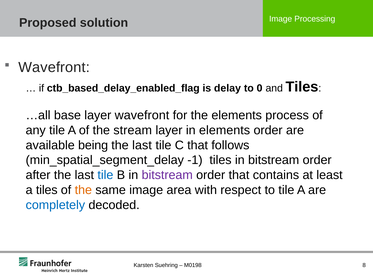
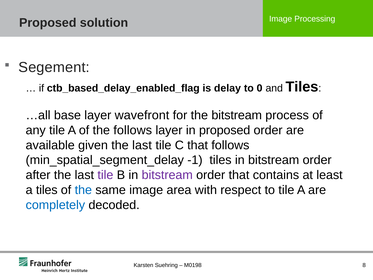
Wavefront: Wavefront -> Segement (54, 67)
the elements: elements -> bitstream (237, 115)
the stream: stream -> follows (133, 130)
in elements: elements -> proposed (225, 130)
being: being -> given (93, 145)
tile colour: blue -> purple (105, 175)
the colour: orange -> blue (83, 190)
